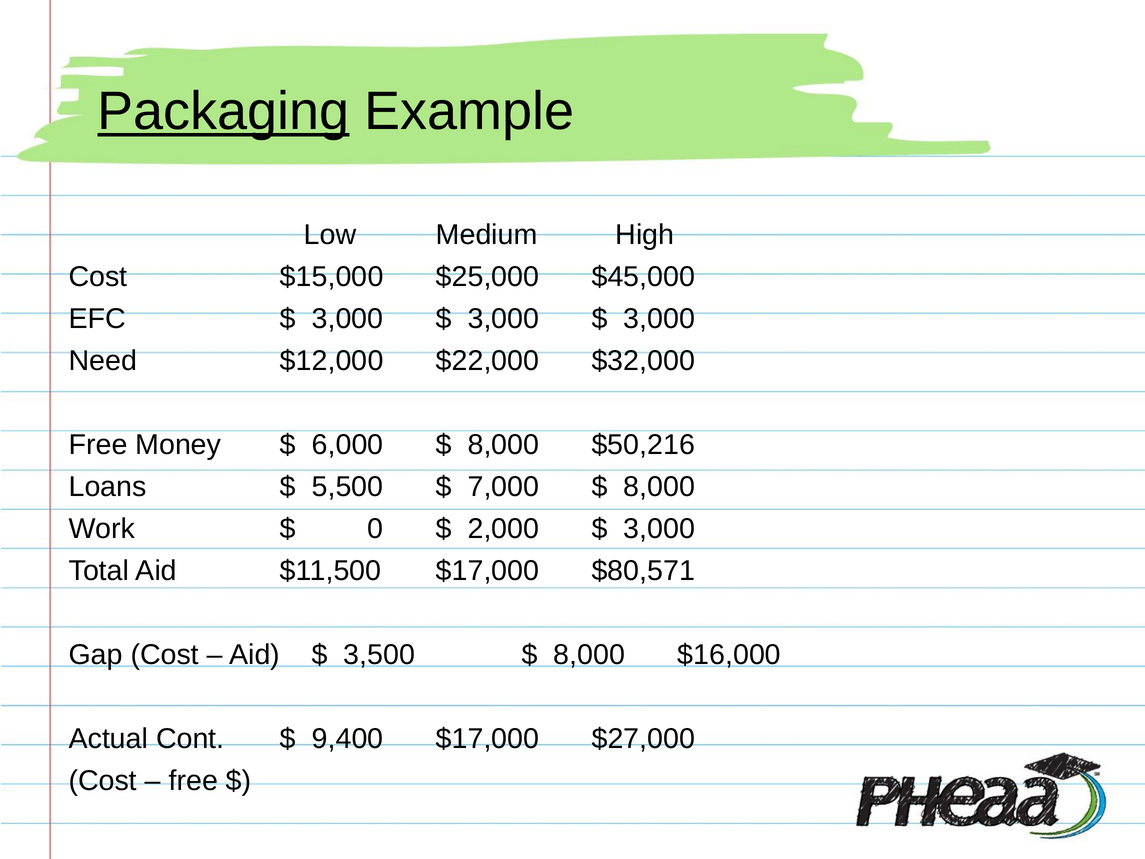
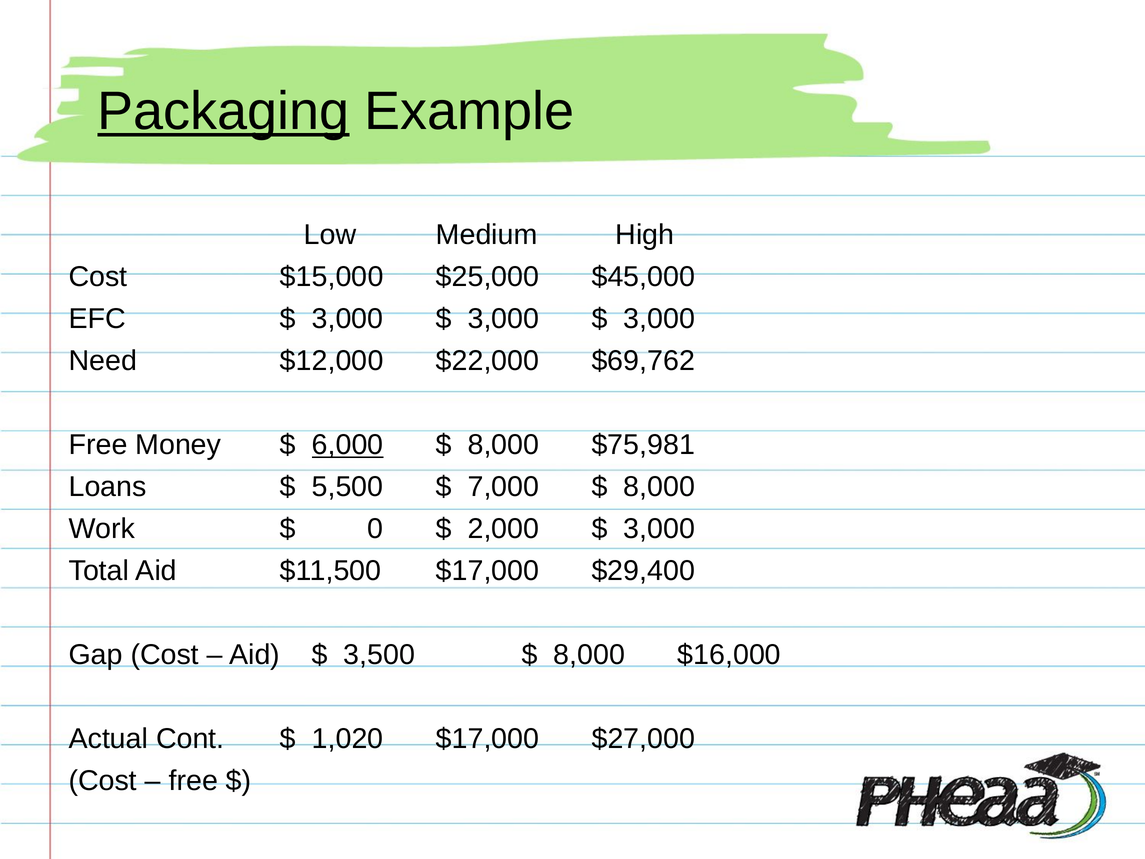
$32,000: $32,000 -> $69,762 (643, 361)
6,000 underline: none -> present (348, 445)
$50,216: $50,216 -> $75,981 (643, 445)
$80,571: $80,571 -> $29,400 (643, 571)
9,400: 9,400 -> 1,020 (348, 738)
